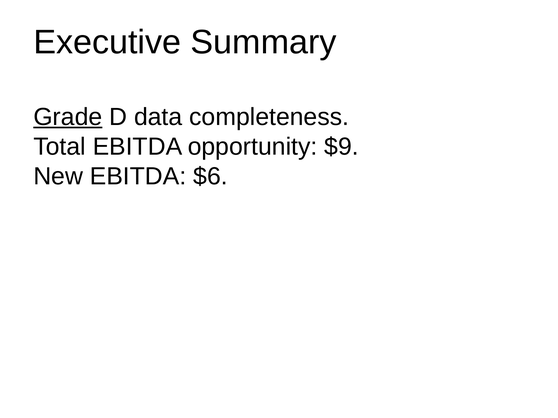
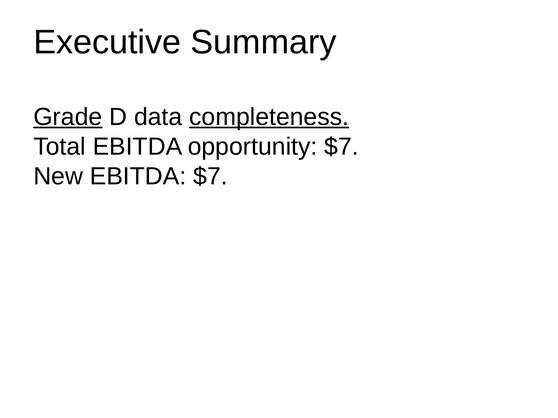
completeness underline: none -> present (269, 117)
opportunity $9: $9 -> $7 (341, 147)
EBITDA $6: $6 -> $7 (211, 177)
